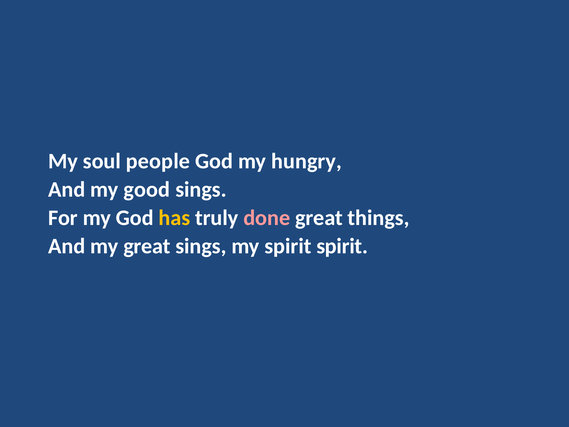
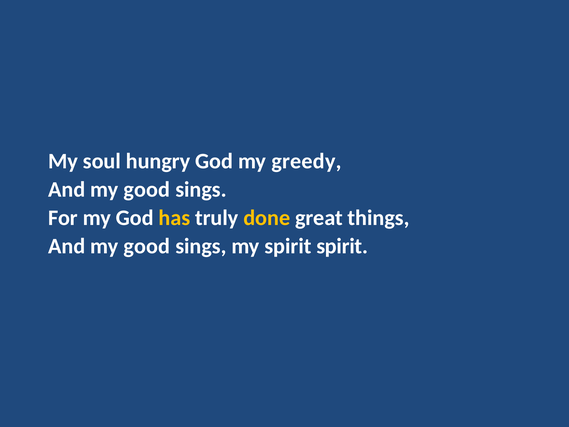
people: people -> hungry (158, 161)
hungry: hungry -> greedy (306, 161)
done colour: pink -> yellow (267, 218)
great: great -> good (147, 246)
